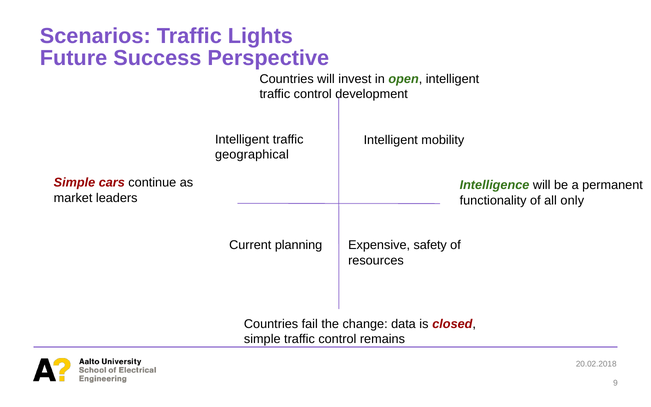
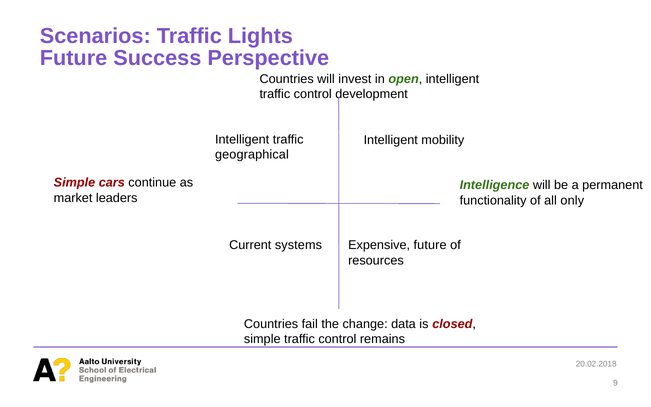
planning: planning -> systems (298, 245)
Expensive safety: safety -> future (430, 245)
